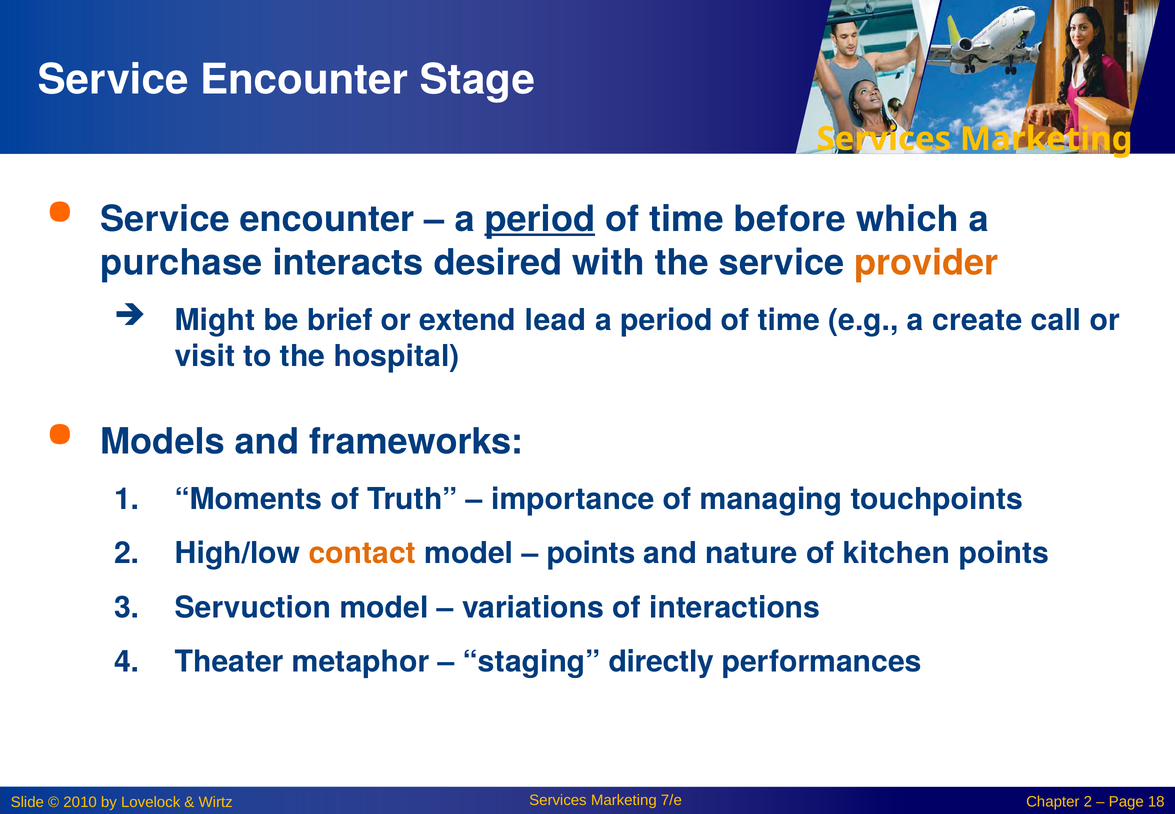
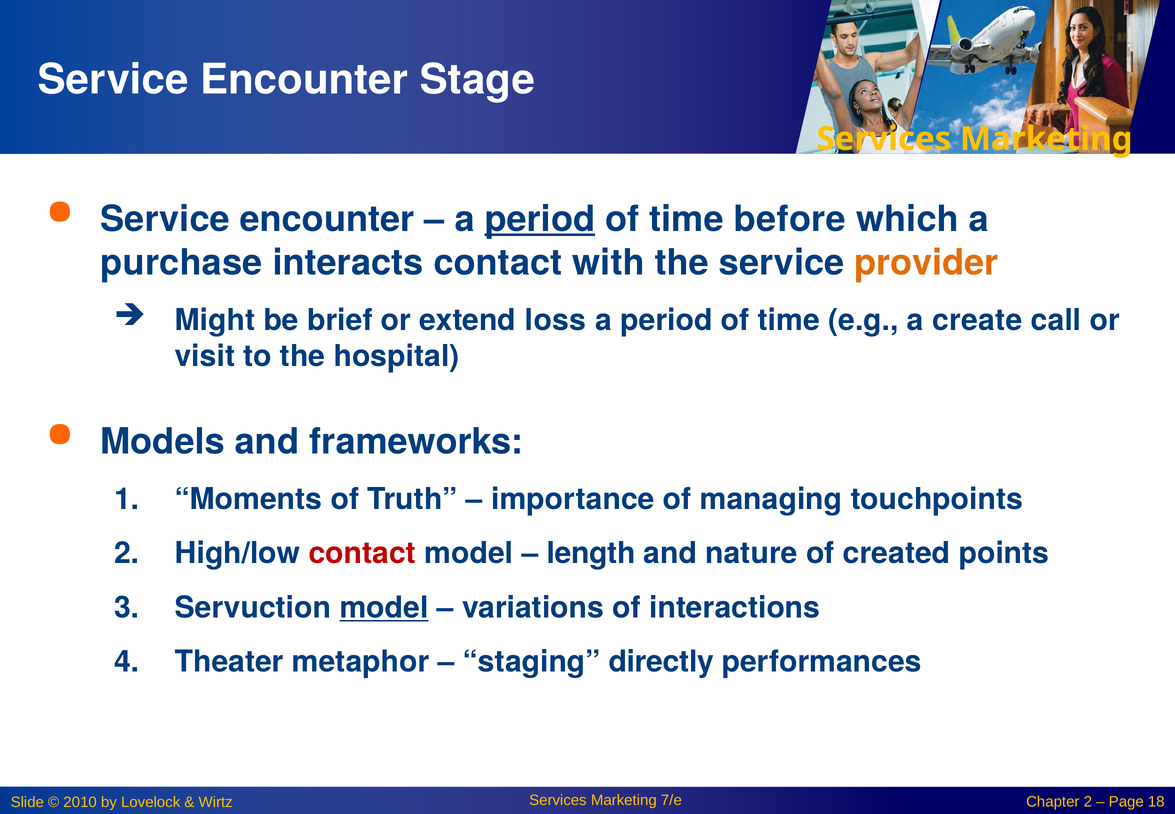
interacts desired: desired -> contact (498, 263)
lead: lead -> loss (555, 320)
contact colour: orange -> red (362, 553)
points: points -> length (591, 553)
kitchen: kitchen -> created (897, 553)
model underline: none -> present (384, 607)
